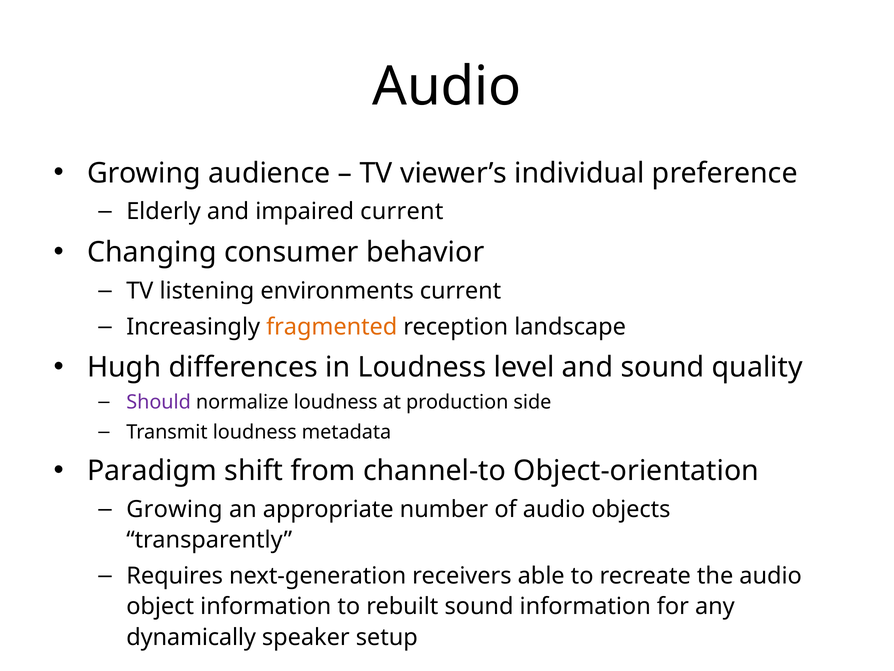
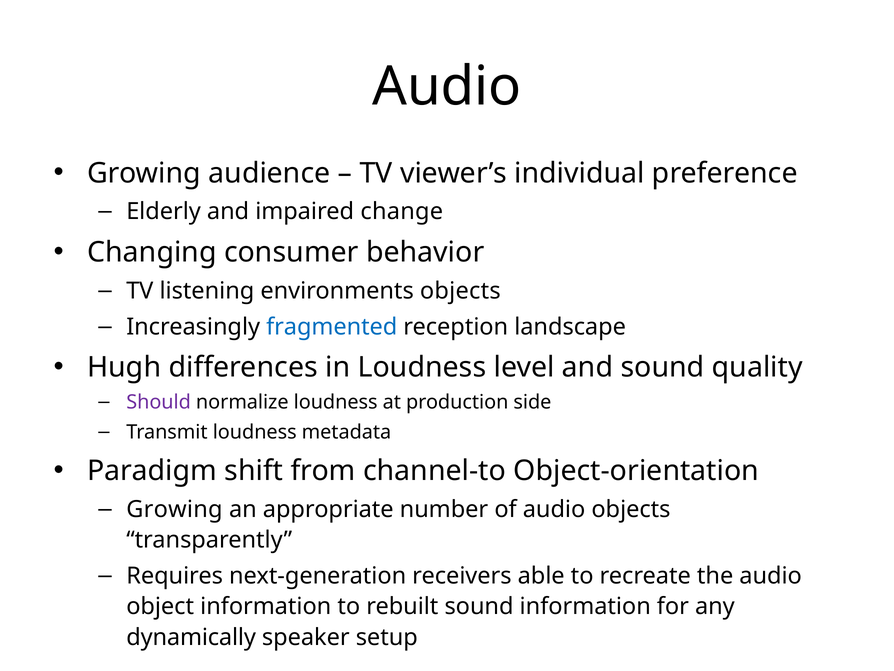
impaired current: current -> change (402, 211)
environments current: current -> objects (460, 291)
fragmented colour: orange -> blue (332, 327)
